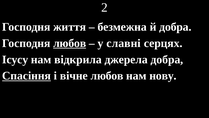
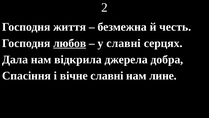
й добра: добра -> честь (175, 27)
Ісусу: Ісусу -> Дала (15, 59)
Спасіння underline: present -> none (27, 76)
вічне любов: любов -> славні (107, 76)
нову: нову -> лине (163, 76)
